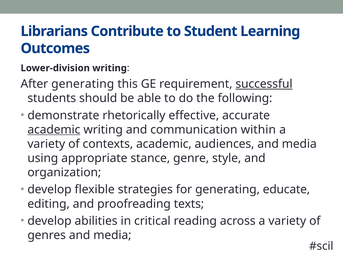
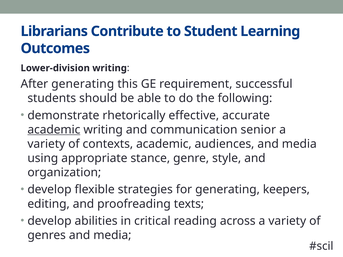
successful underline: present -> none (264, 84)
within: within -> senior (258, 130)
educate: educate -> keepers (286, 190)
